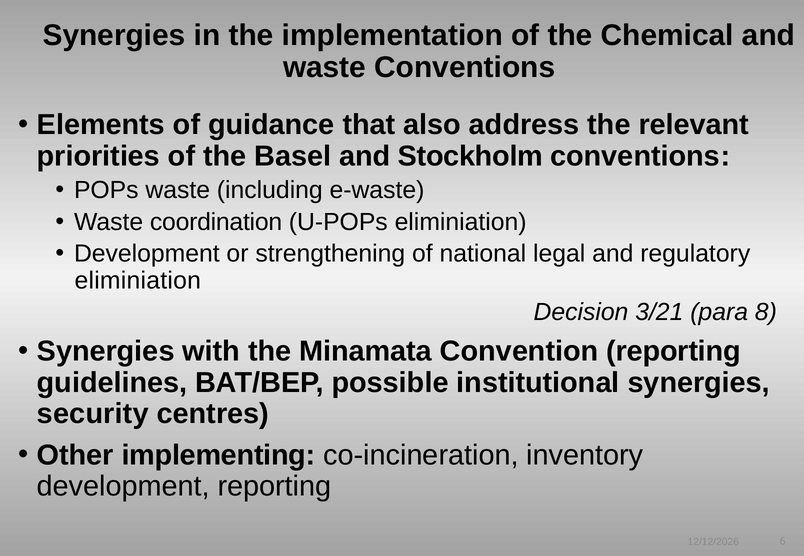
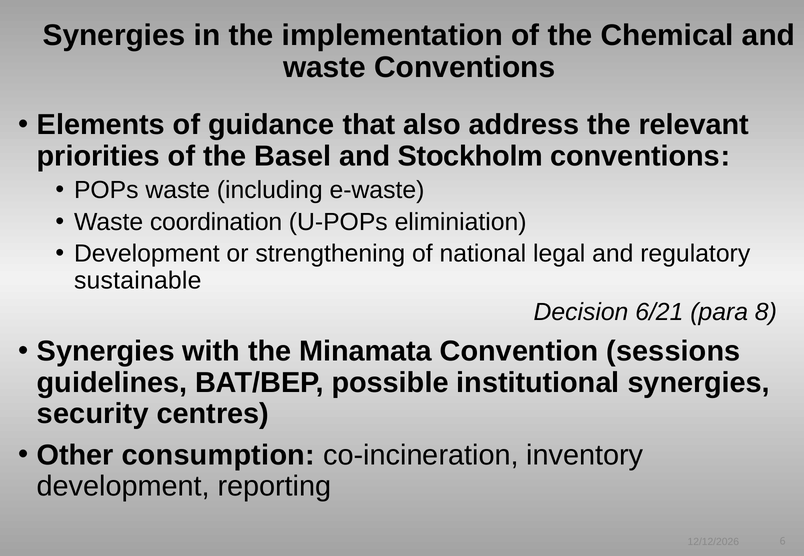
eliminiation: eliminiation -> sustainable (138, 281)
3/21: 3/21 -> 6/21 (659, 313)
Convention reporting: reporting -> sessions (673, 352)
implementing: implementing -> consumption (218, 456)
